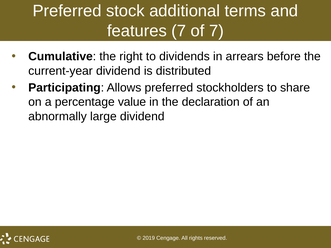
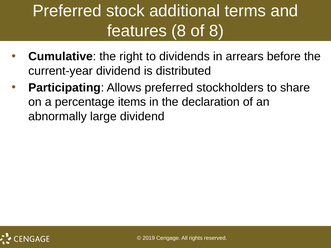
features 7: 7 -> 8 (179, 31)
of 7: 7 -> 8 (216, 31)
value: value -> items (132, 102)
